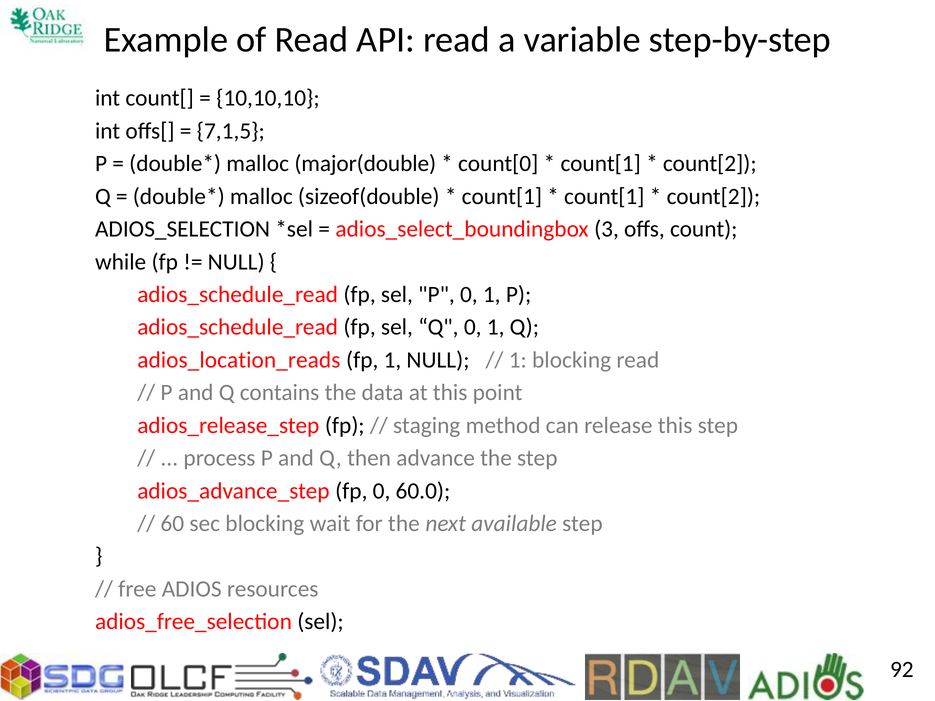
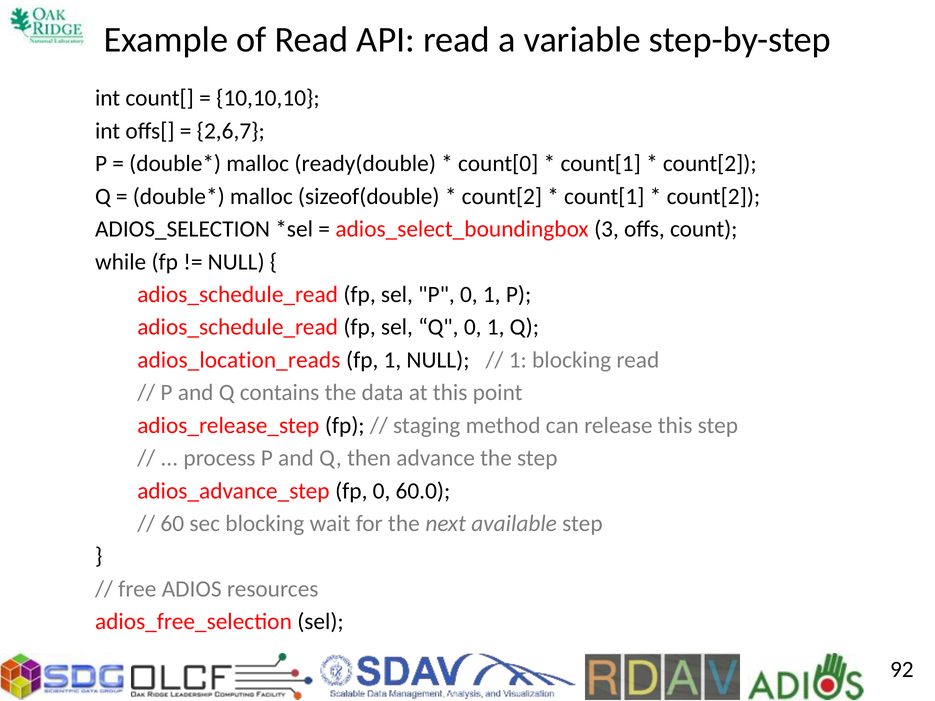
7,1,5: 7,1,5 -> 2,6,7 (231, 131)
major(double: major(double -> ready(double (365, 164)
count[1: count[1 -> count[2 (502, 196)
